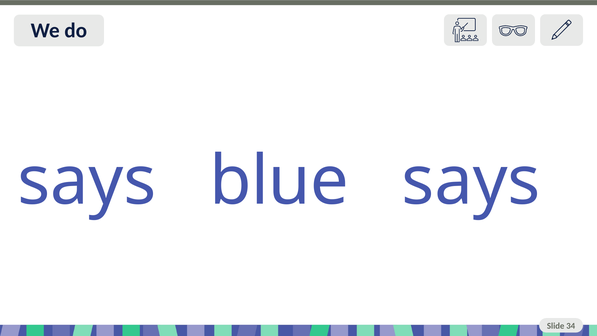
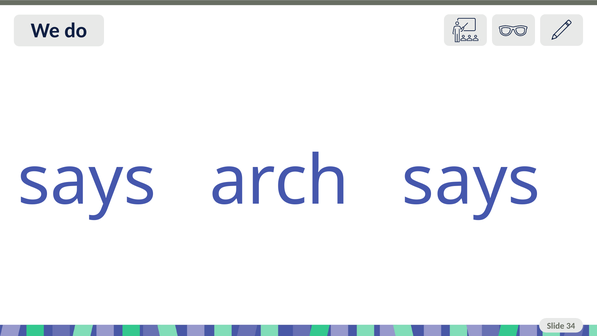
blue: blue -> arch (279, 181)
